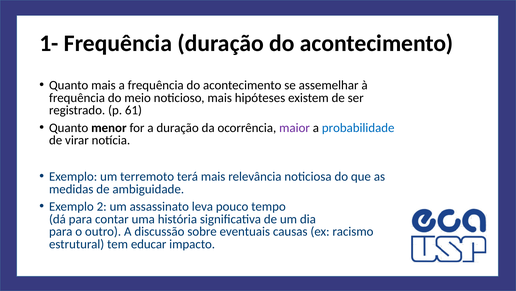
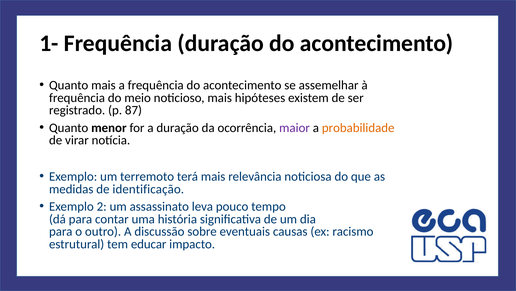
61: 61 -> 87 (133, 110)
probabilidade colour: blue -> orange (358, 127)
ambiguidade: ambiguidade -> identificação (148, 189)
